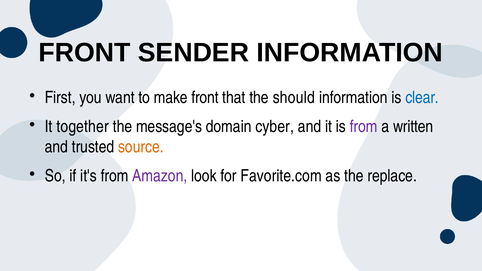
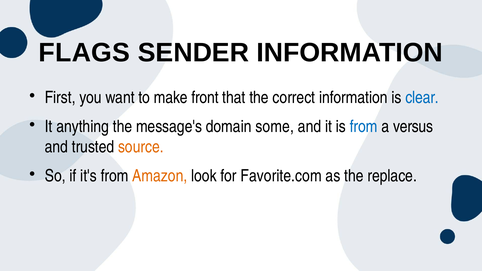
FRONT: FRONT -> FLAGS (84, 53)
should: should -> correct (294, 98)
together: together -> anything (83, 127)
cyber: cyber -> some (275, 127)
from colour: purple -> blue (364, 127)
written: written -> versus (413, 127)
Amazon colour: purple -> orange (160, 176)
